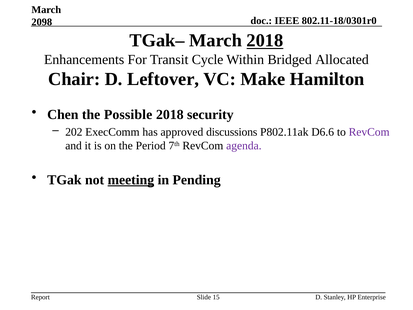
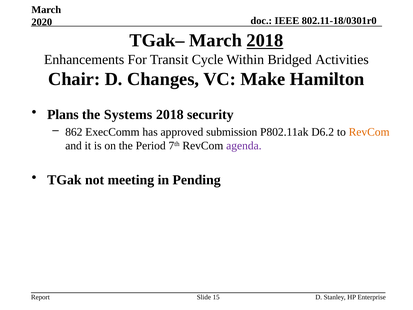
2098: 2098 -> 2020 (42, 22)
Allocated: Allocated -> Activities (342, 59)
Leftover: Leftover -> Changes (163, 79)
Chen: Chen -> Plans (63, 115)
Possible: Possible -> Systems (128, 115)
202: 202 -> 862 (74, 132)
discussions: discussions -> submission (232, 132)
D6.6: D6.6 -> D6.2 (323, 132)
RevCom colour: purple -> orange (369, 132)
meeting underline: present -> none (131, 180)
